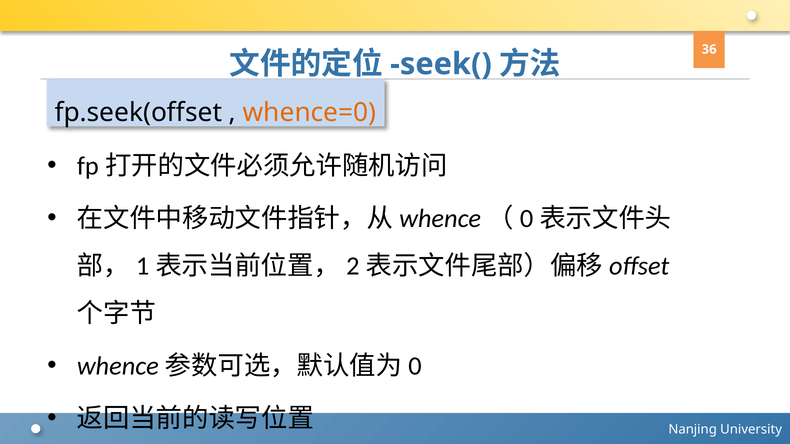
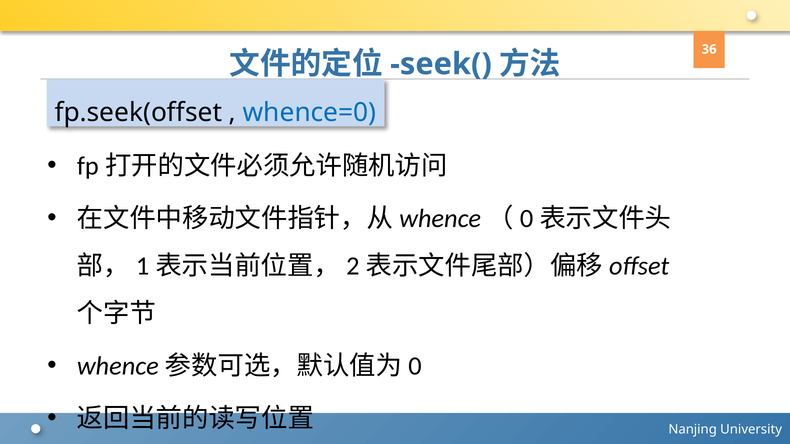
whence=0 colour: orange -> blue (310, 113)
